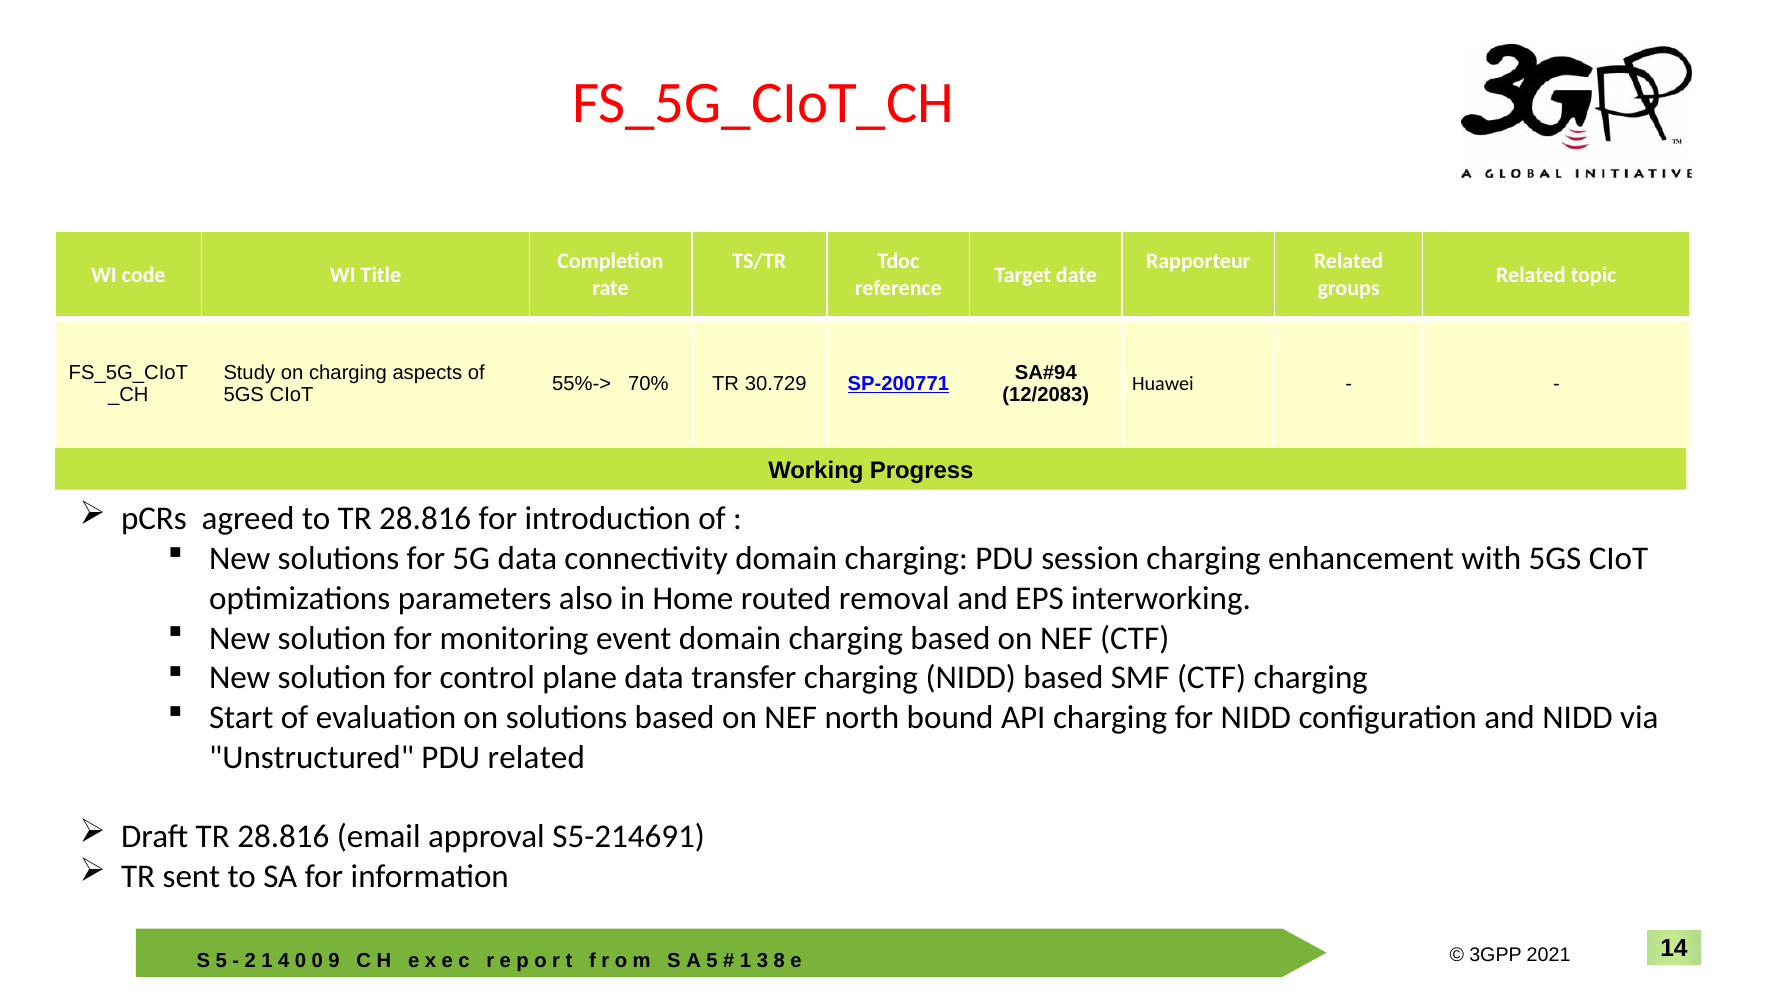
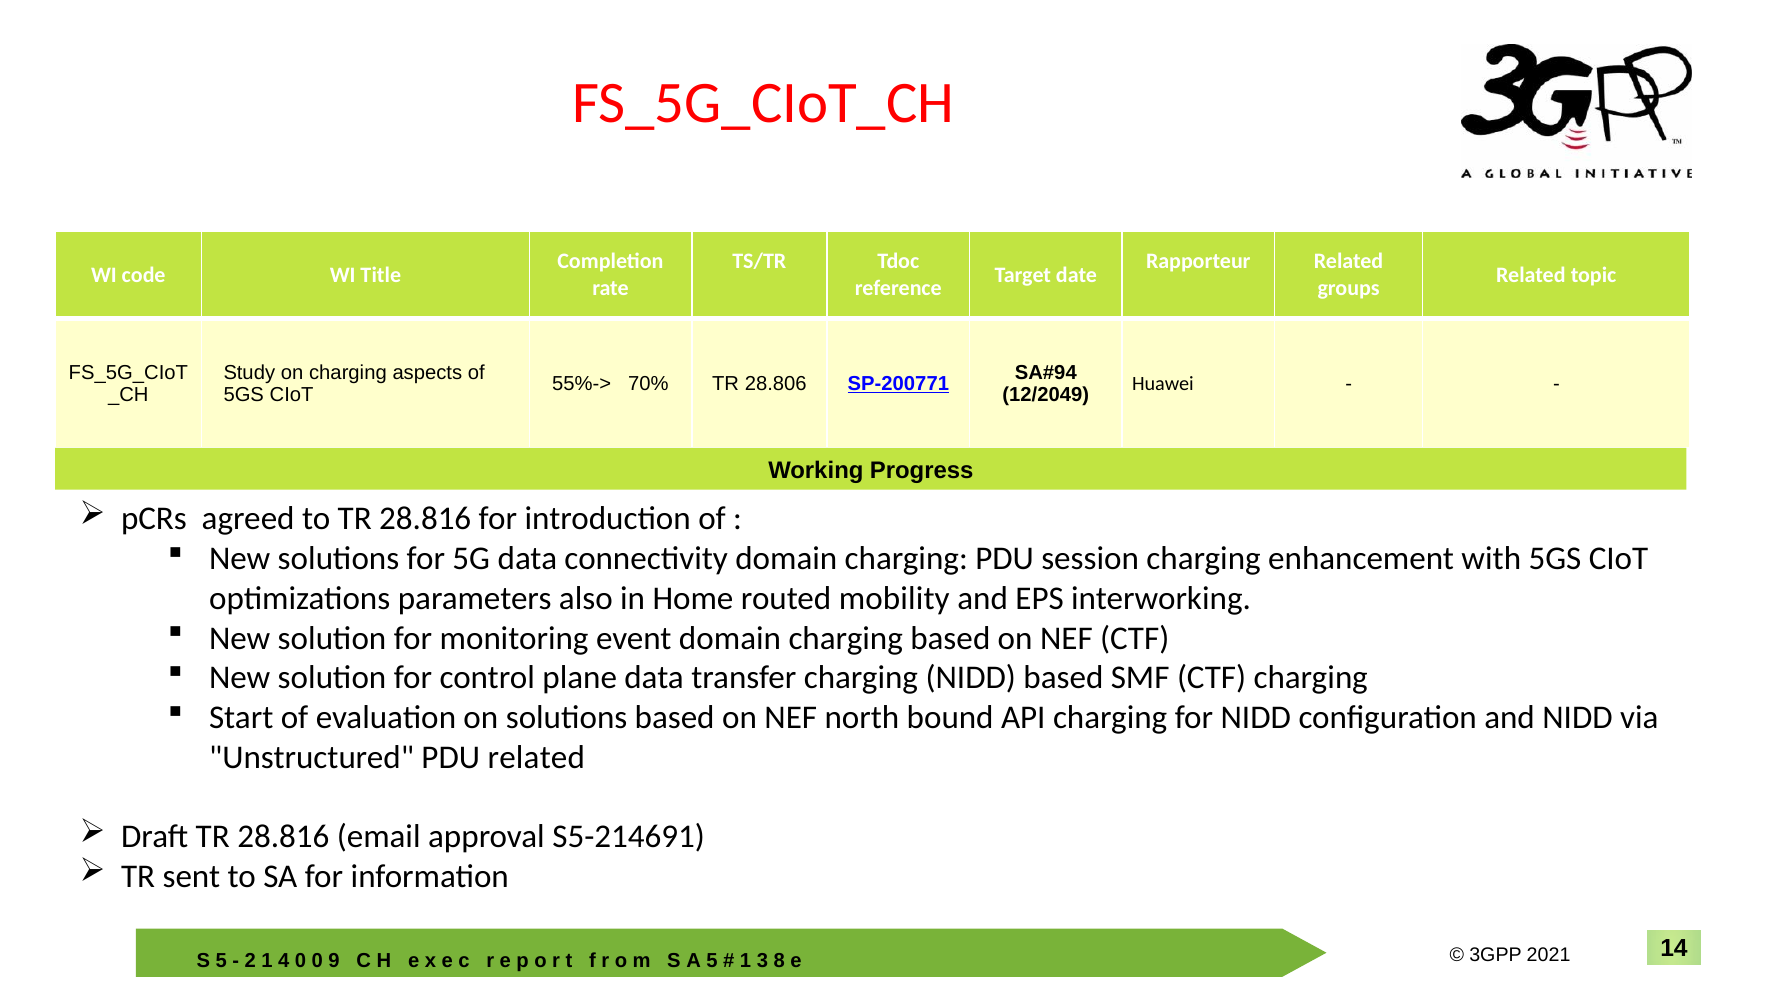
30.729: 30.729 -> 28.806 (776, 384)
12/2083: 12/2083 -> 12/2049 (1046, 395)
removal: removal -> mobility (894, 598)
